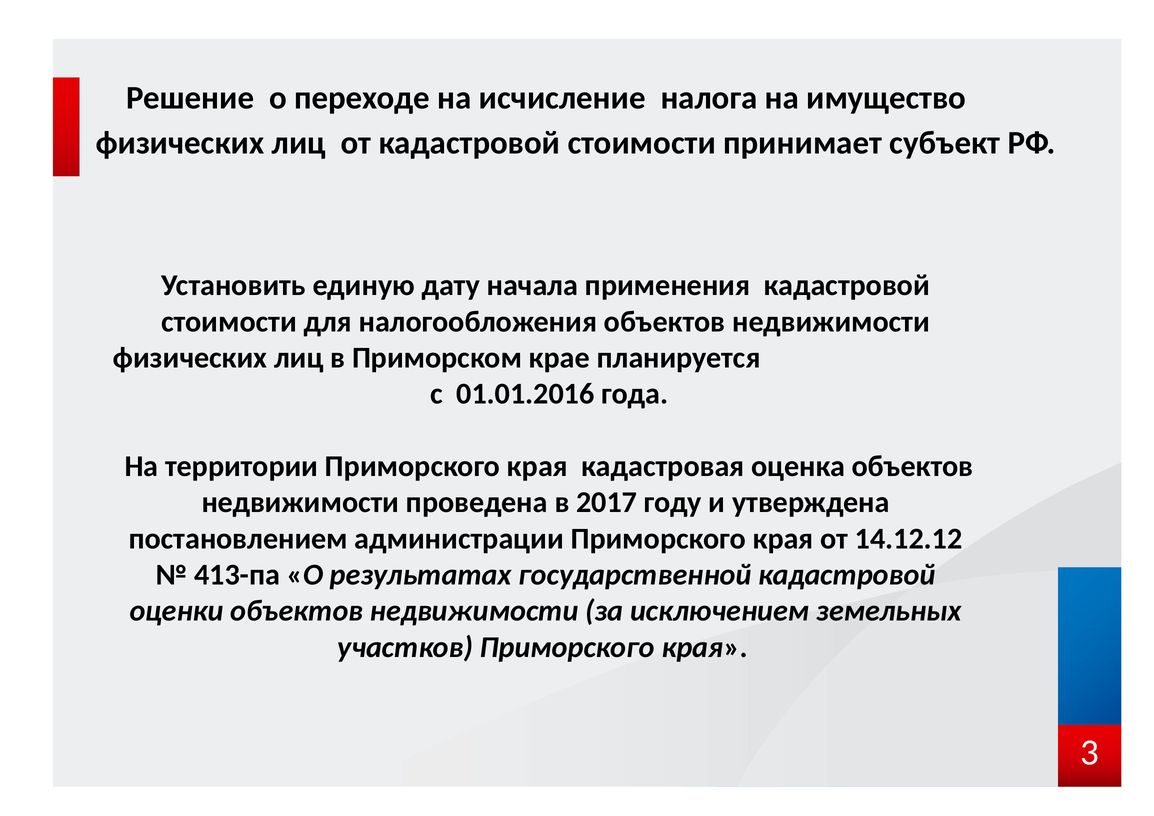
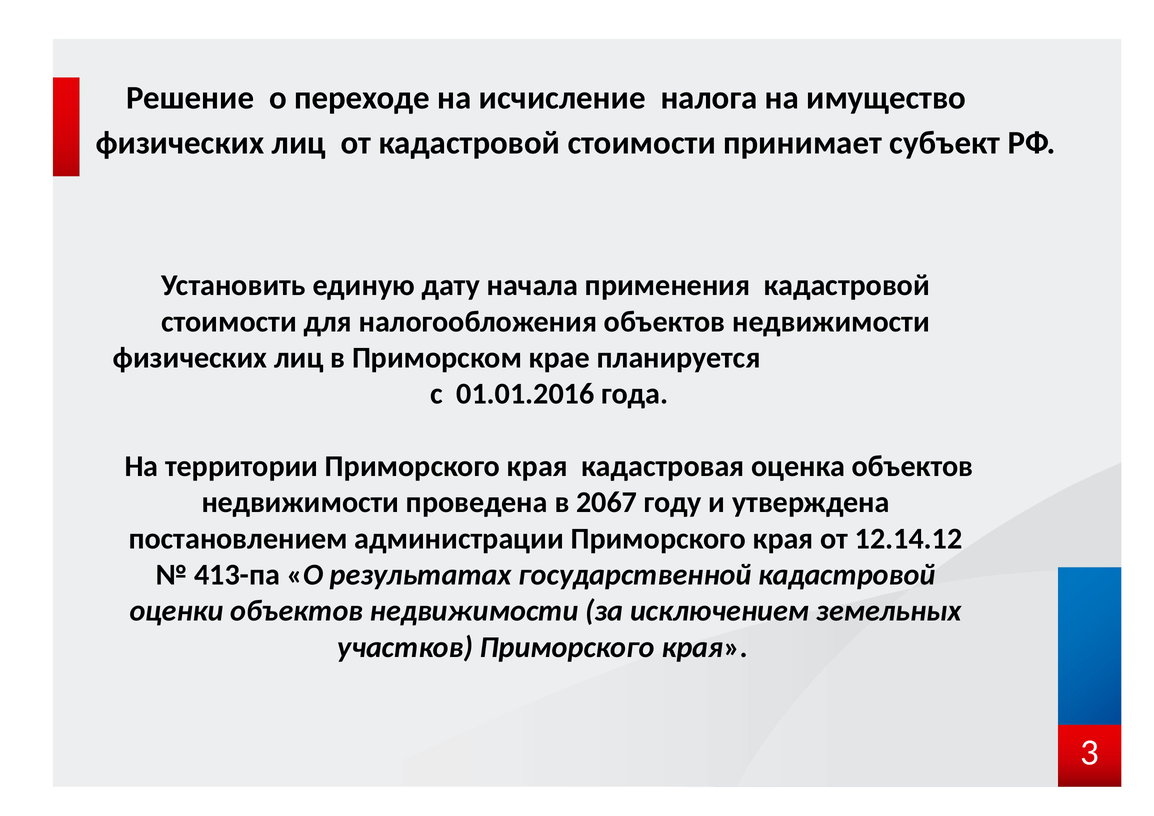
2017: 2017 -> 2067 (607, 502)
14.12.12: 14.12.12 -> 12.14.12 (909, 539)
